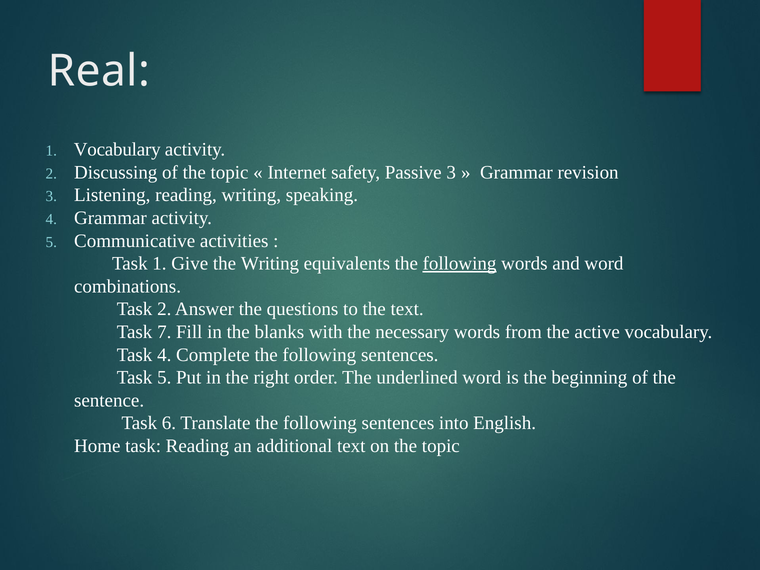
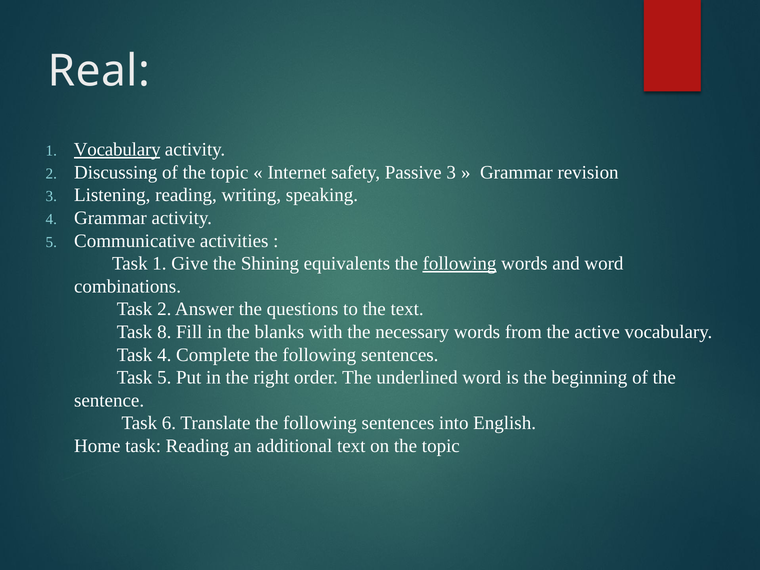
Vocabulary underline: none -> present (117, 150)
the Writing: Writing -> Shining (270, 264)
7: 7 -> 8 (164, 332)
